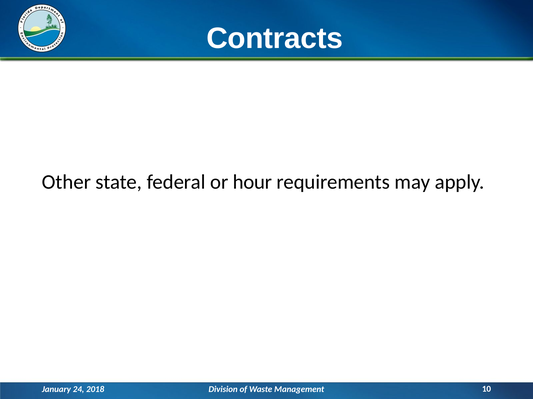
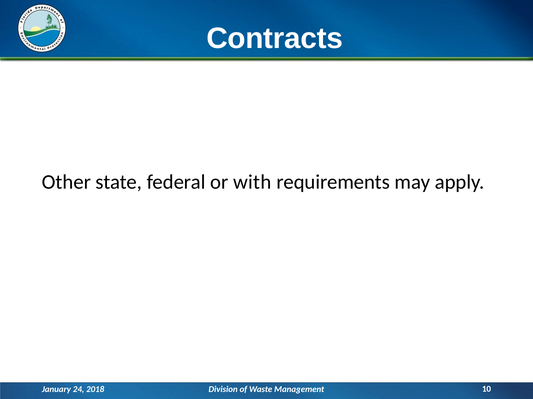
hour: hour -> with (252, 182)
